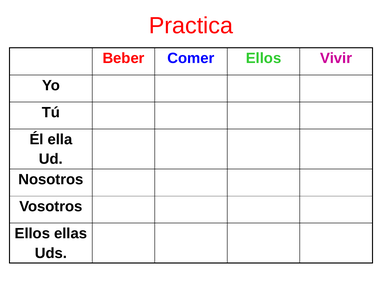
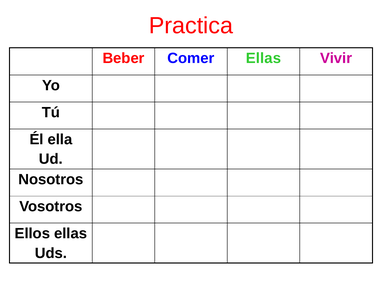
Comer Ellos: Ellos -> Ellas (263, 58)
